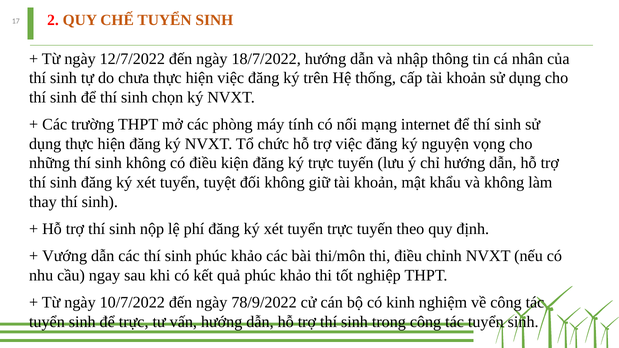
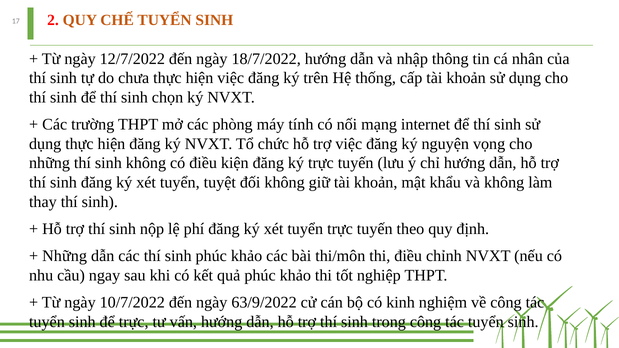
Vướng: Vướng -> Những (65, 256)
78/9/2022: 78/9/2022 -> 63/9/2022 (264, 303)
